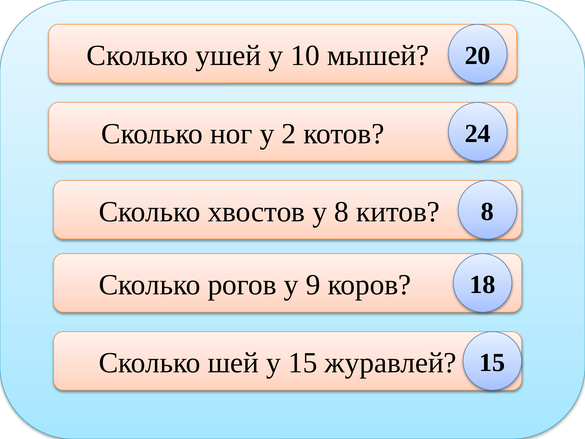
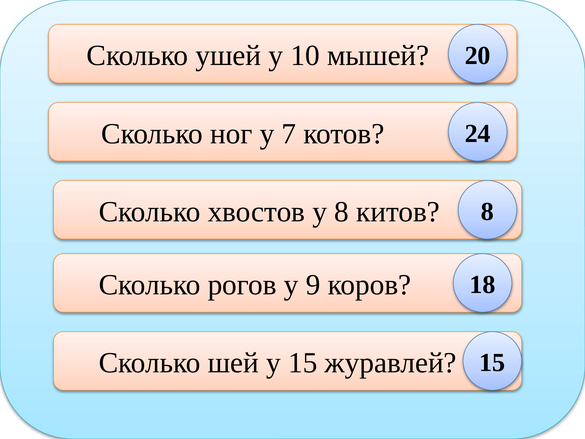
2: 2 -> 7 (289, 134)
